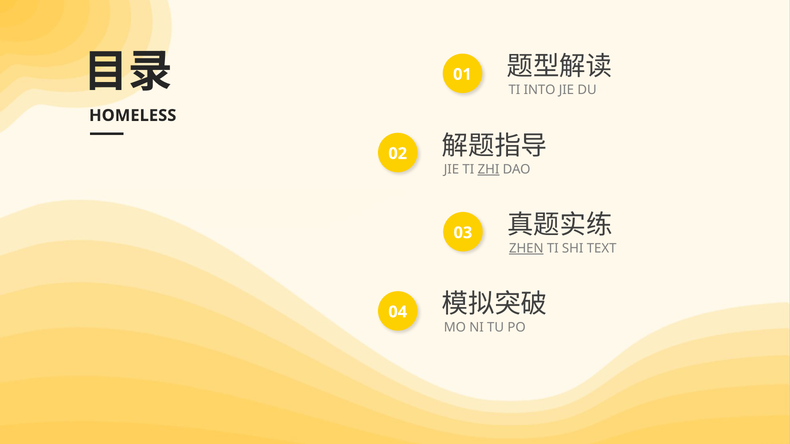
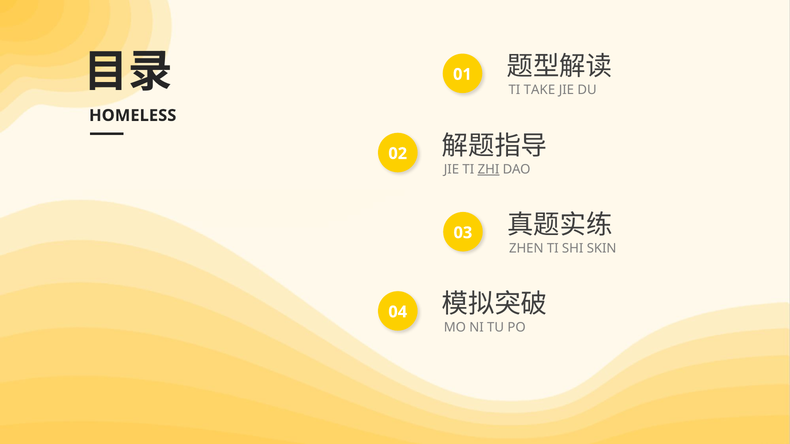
INTO: INTO -> TAKE (539, 90)
ZHEN underline: present -> none (526, 249)
TEXT: TEXT -> SKIN (602, 249)
